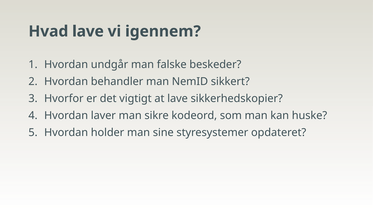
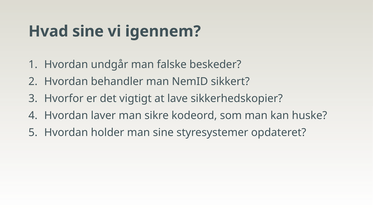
Hvad lave: lave -> sine (88, 31)
